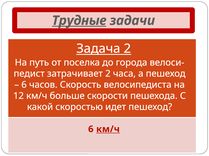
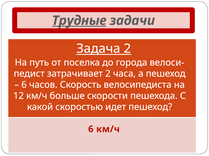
км/ч underline: present -> none (108, 130)
